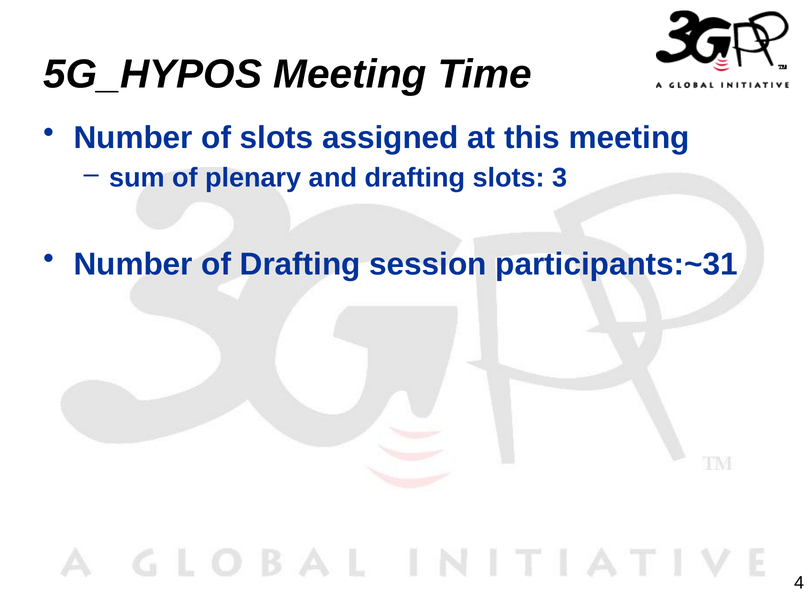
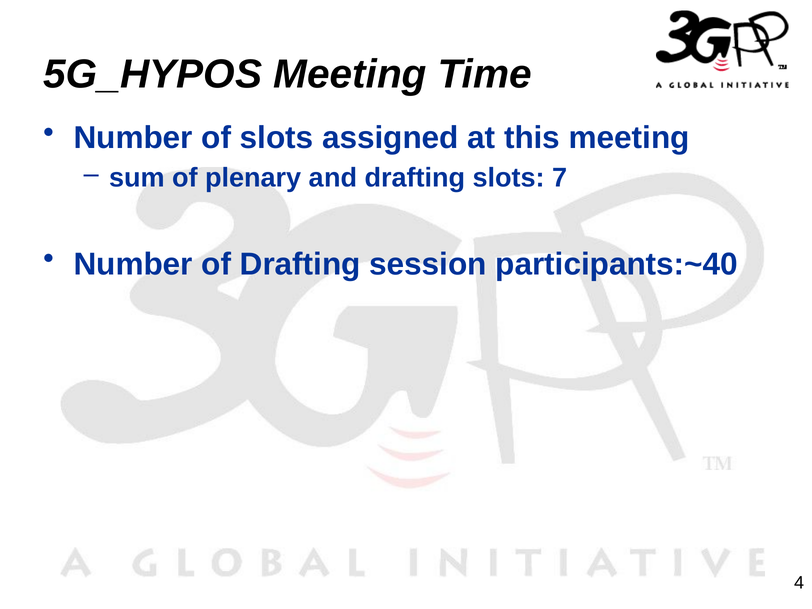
3: 3 -> 7 (560, 178)
participants:~31: participants:~31 -> participants:~40 (617, 264)
